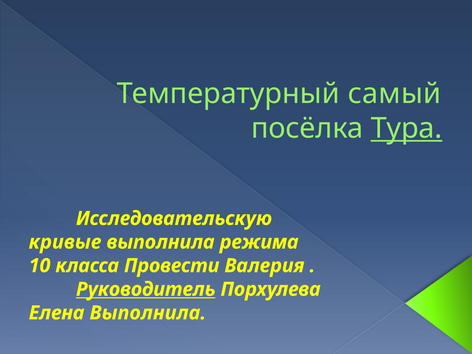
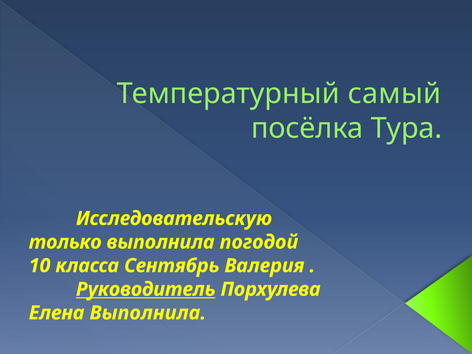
Тура underline: present -> none (407, 128)
кривые: кривые -> только (65, 242)
режима: режима -> погодой (259, 242)
Провести: Провести -> Сентябрь (172, 266)
